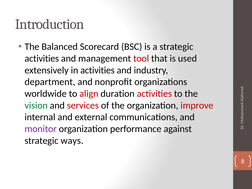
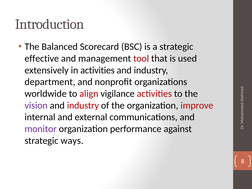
activities: activities -> effective (42, 58)
duration: duration -> vigilance (118, 94)
vision colour: green -> purple (36, 105)
services: services -> industry (83, 105)
